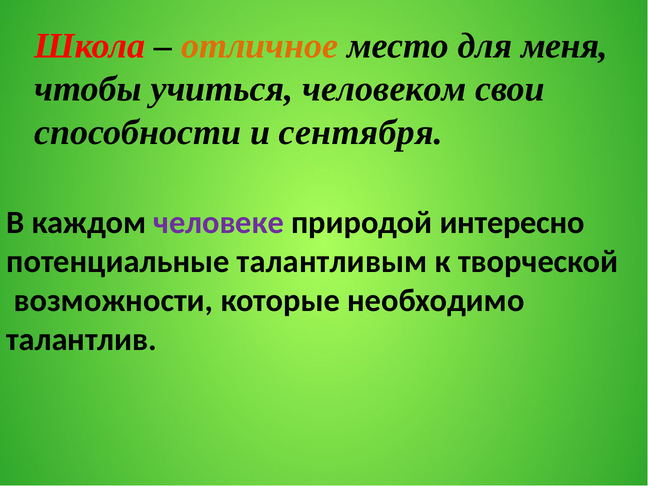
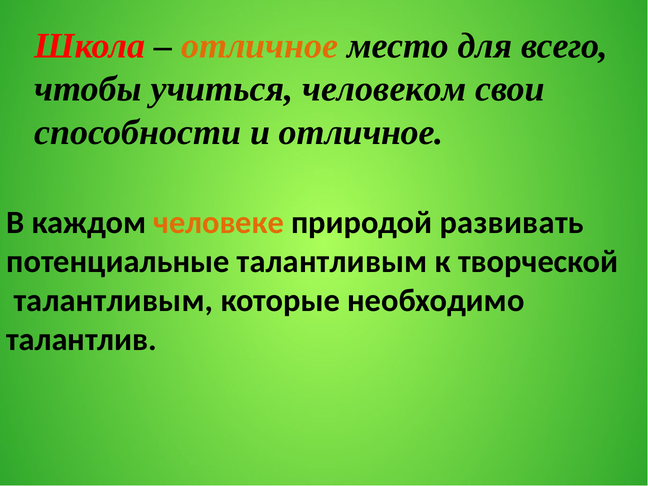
меня: меня -> всего (564, 46)
и сентября: сентября -> отличное (361, 132)
человеке colour: purple -> orange (219, 223)
интересно: интересно -> развивать (512, 223)
возможности: возможности -> талантливым (113, 301)
